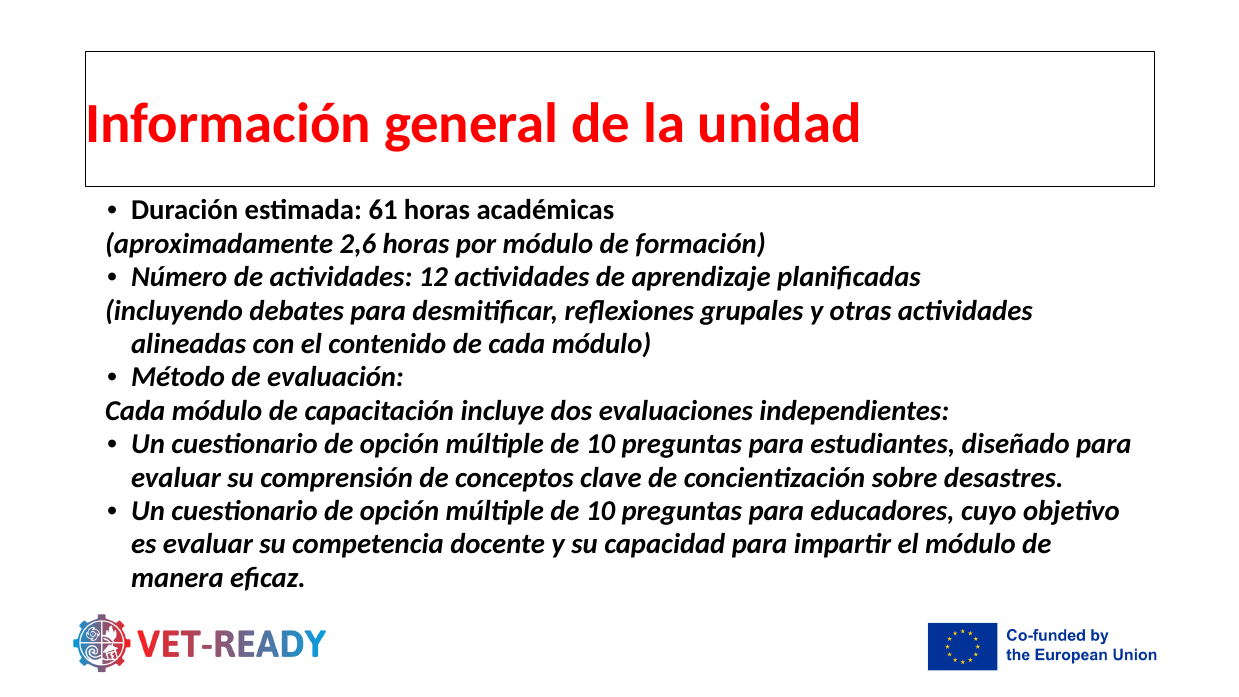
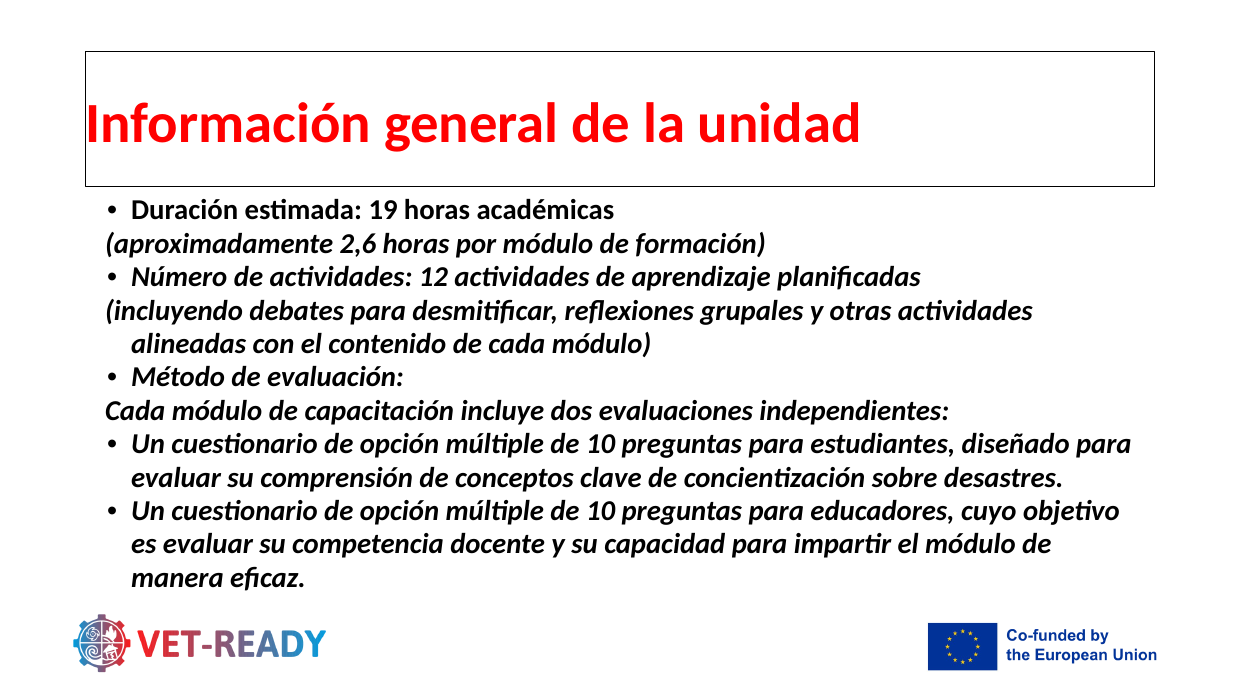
61: 61 -> 19 (383, 210)
